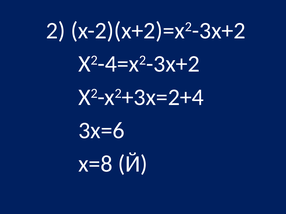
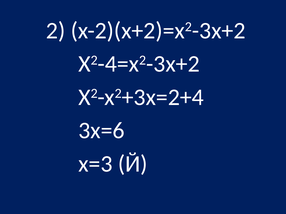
x=8: x=8 -> x=3 (95, 164)
